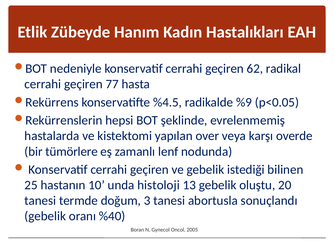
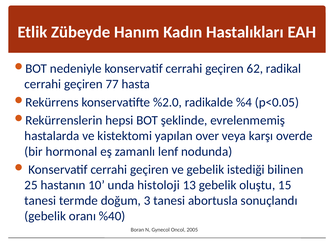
%4.5: %4.5 -> %2.0 (167, 103)
%9: %9 -> %4 (244, 103)
tümörlere: tümörlere -> hormonal (72, 152)
20: 20 -> 15 (285, 186)
